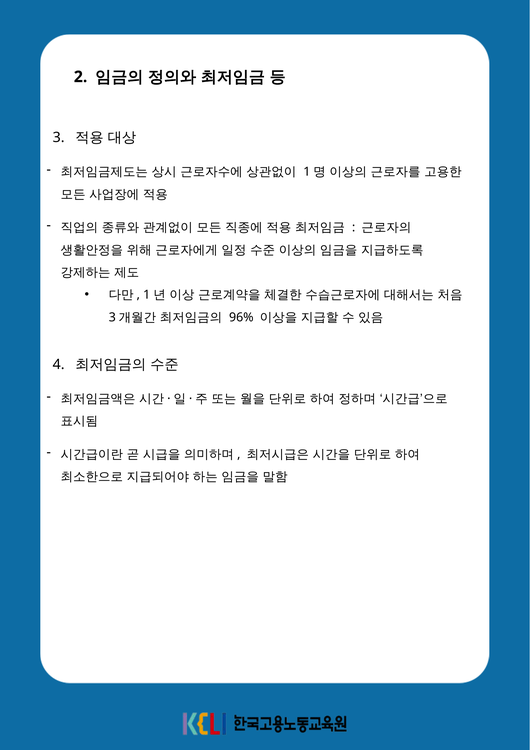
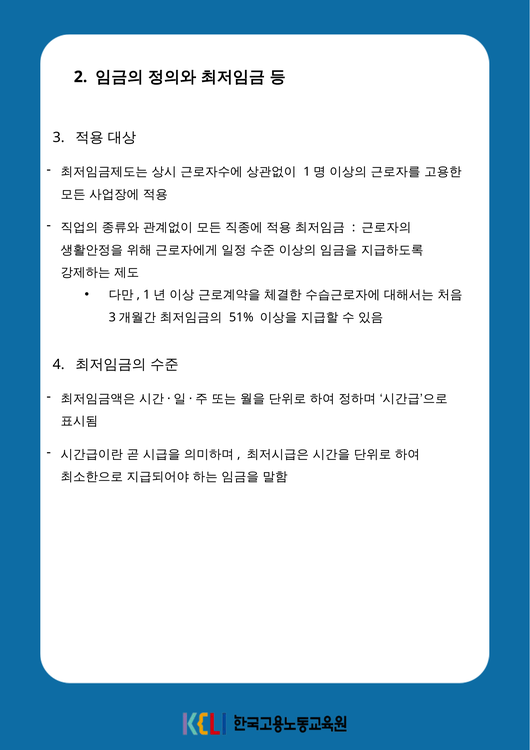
96%: 96% -> 51% (241, 317)
